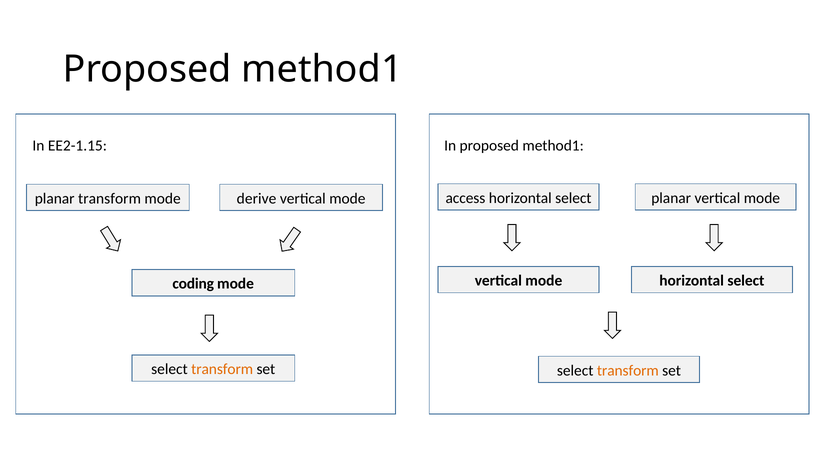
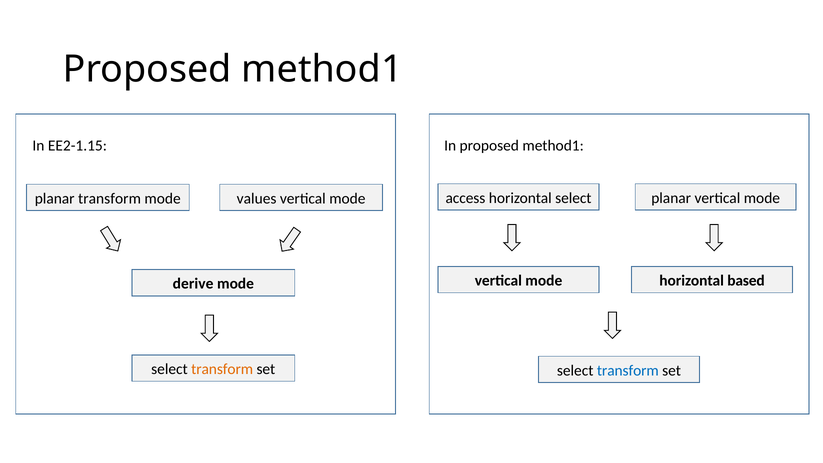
derive: derive -> values (257, 198)
mode horizontal select: select -> based (746, 281)
coding: coding -> derive (193, 284)
transform colour: orange -> blue (628, 370)
